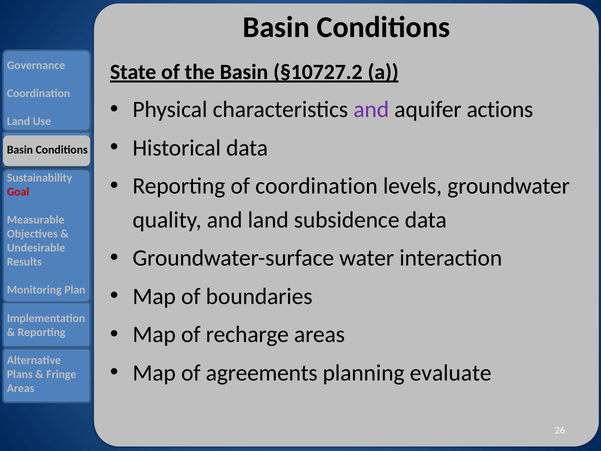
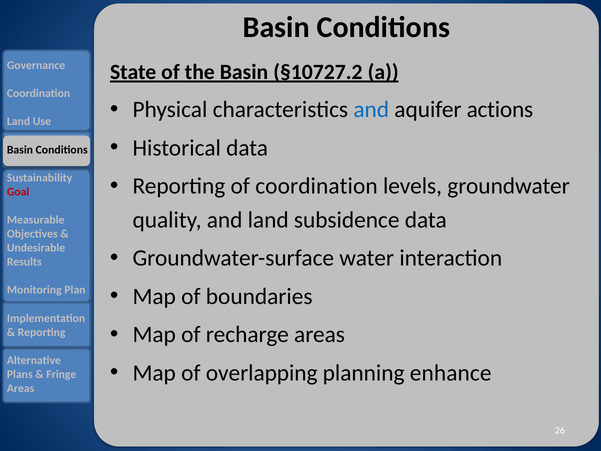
and colour: purple -> blue (371, 110)
agreements: agreements -> overlapping (262, 373)
evaluate: evaluate -> enhance (451, 373)
